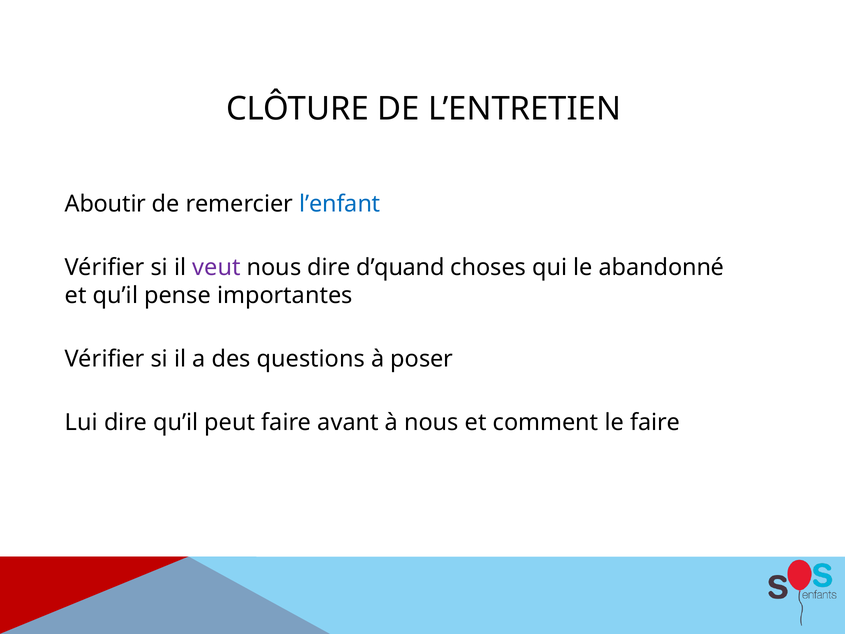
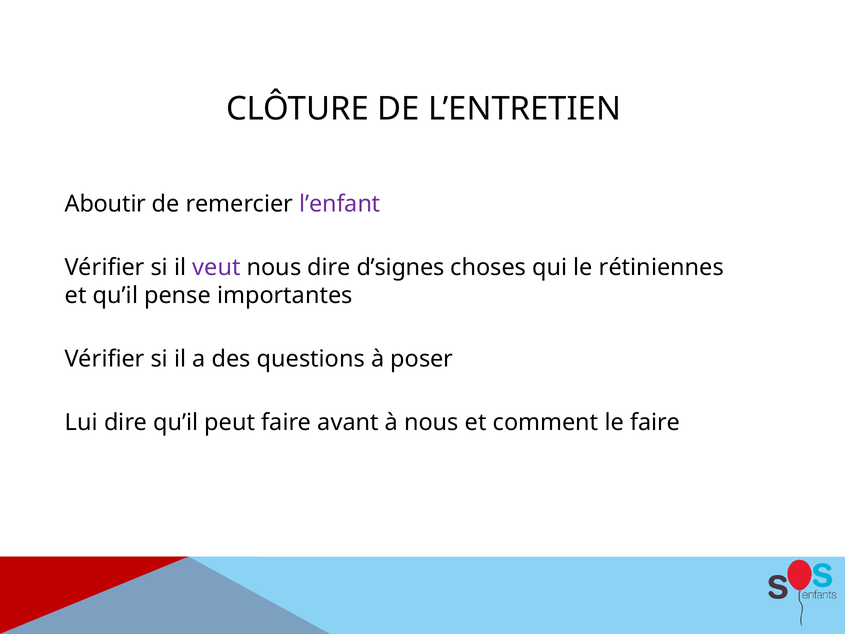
l’enfant colour: blue -> purple (340, 204)
d’quand: d’quand -> d’signes (400, 267)
abandonné: abandonné -> rétiniennes (661, 267)
